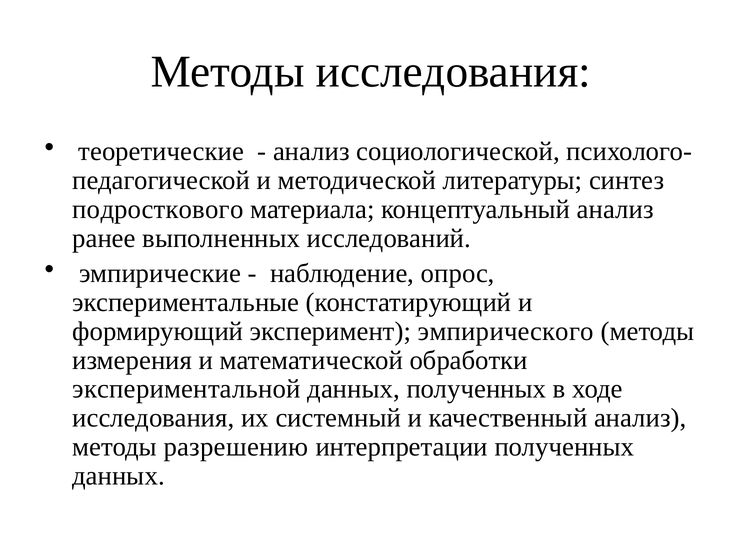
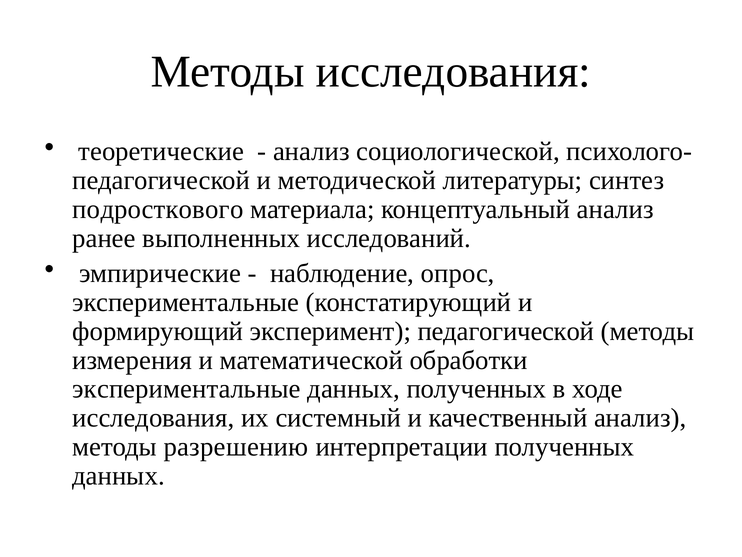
эксперимент эмпирического: эмпирического -> педагогической (506, 331)
экспериментальной: экспериментальной -> экспериментальные (187, 389)
